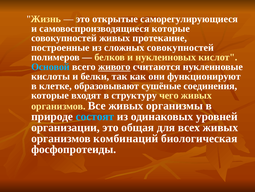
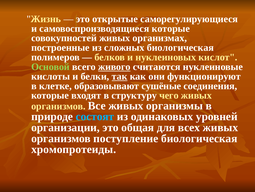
протекание: протекание -> организмах (160, 38)
сложных совокупностей: совокупностей -> биологическая (180, 47)
Основой colour: light blue -> light green (50, 67)
так underline: none -> present (120, 76)
комбинаций: комбинаций -> поступление (126, 138)
фосфопротеиды: фосфопротеиды -> хромопротеиды (74, 149)
